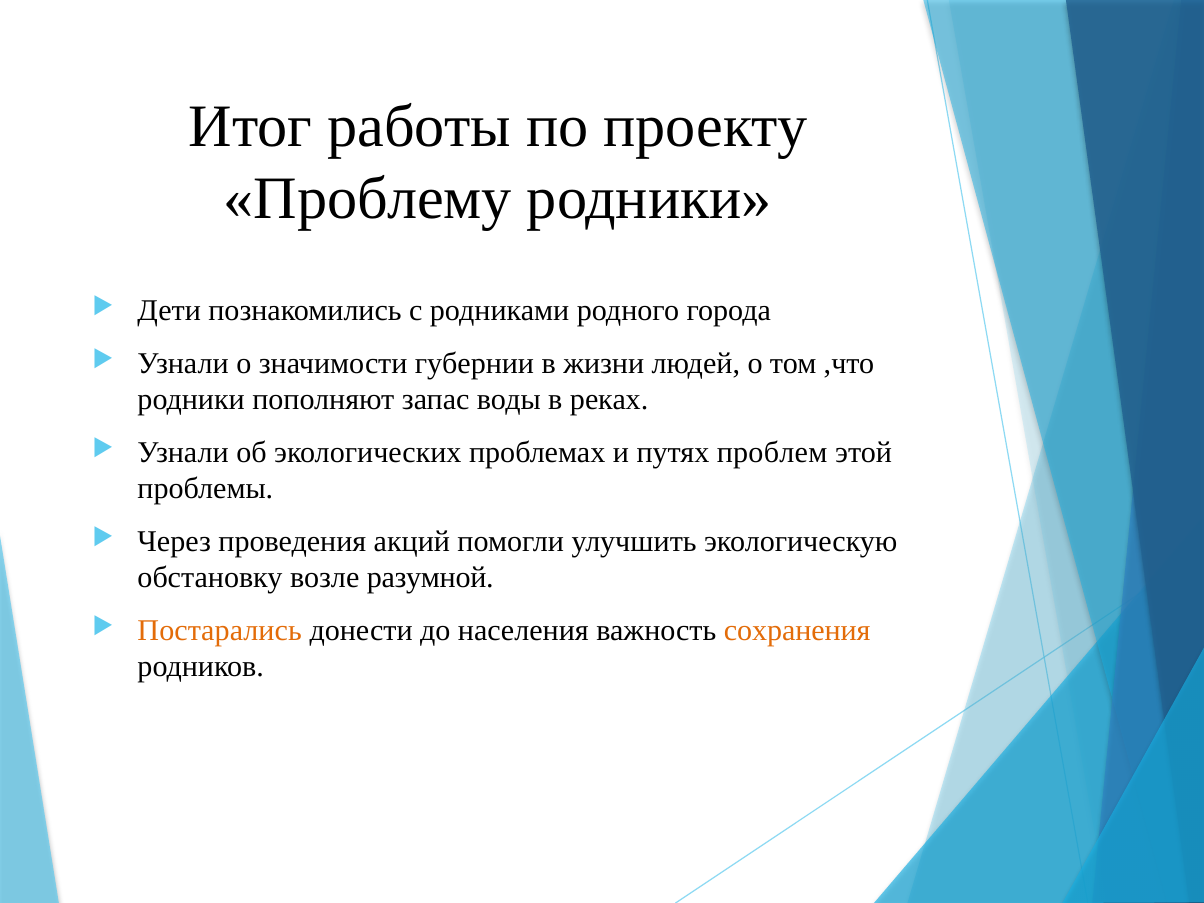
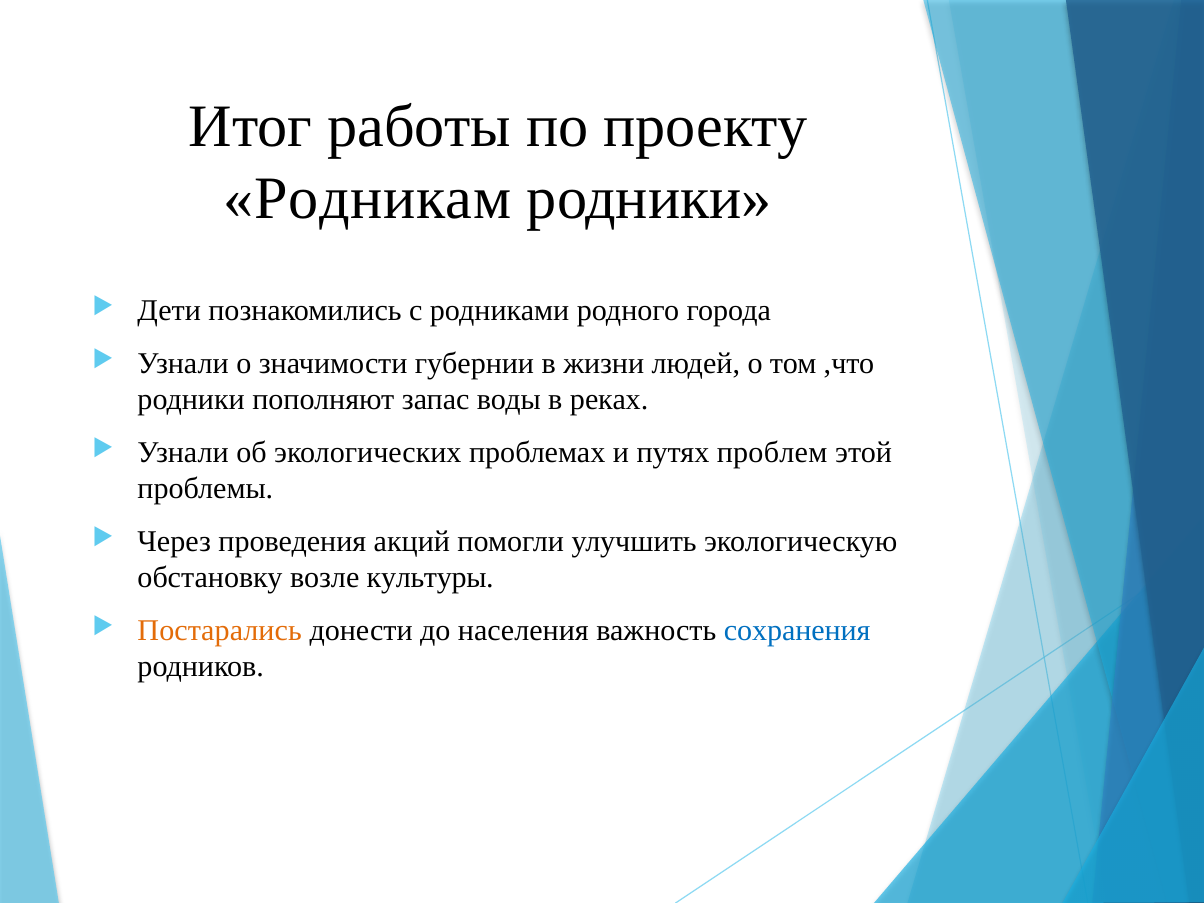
Проблему: Проблему -> Родникам (368, 199)
разумной: разумной -> культуры (430, 578)
сохранения colour: orange -> blue (797, 630)
